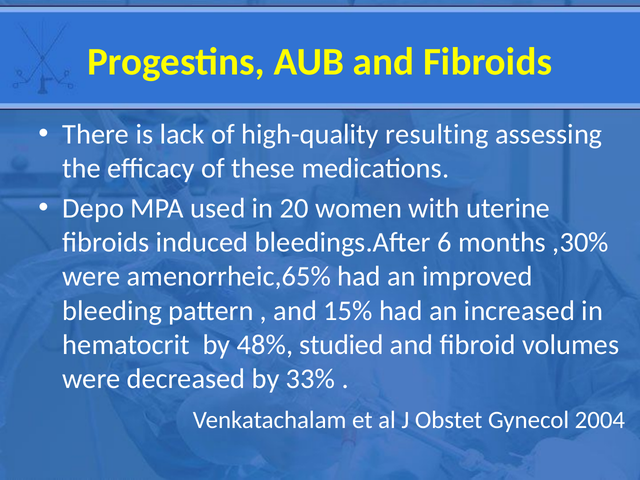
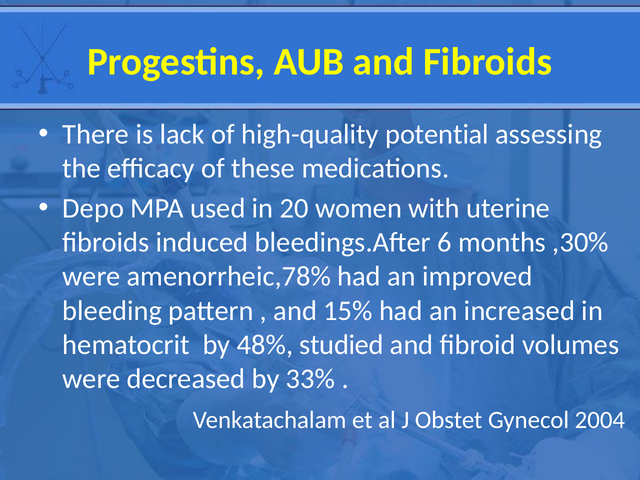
resulting: resulting -> potential (437, 134)
amenorrheic,65%: amenorrheic,65% -> amenorrheic,78% (229, 277)
